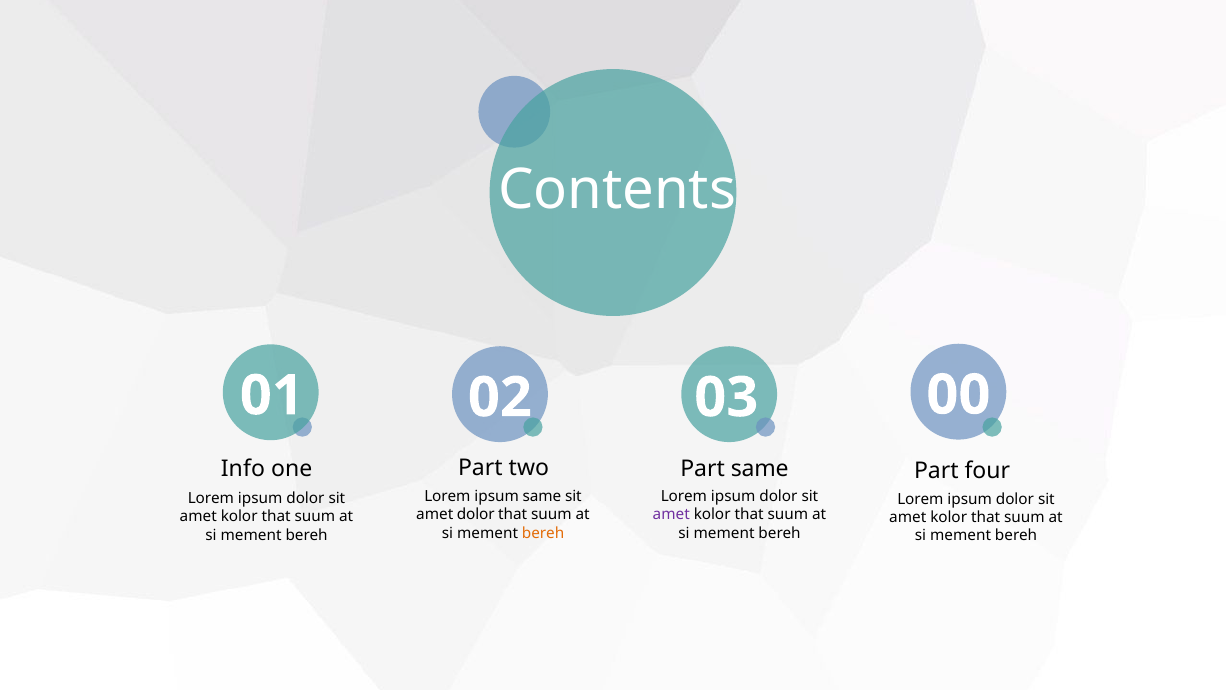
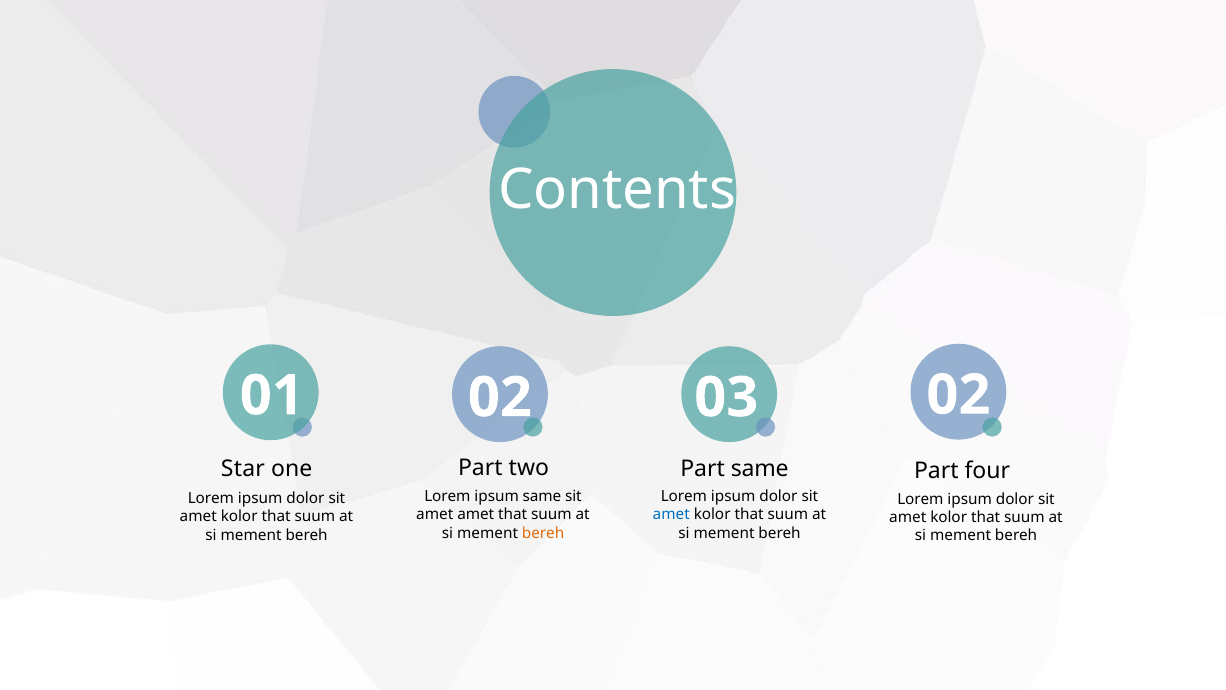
03 00: 00 -> 02 (958, 395)
Info: Info -> Star (243, 469)
amet dolor: dolor -> amet (476, 515)
amet colour: purple -> blue (671, 515)
